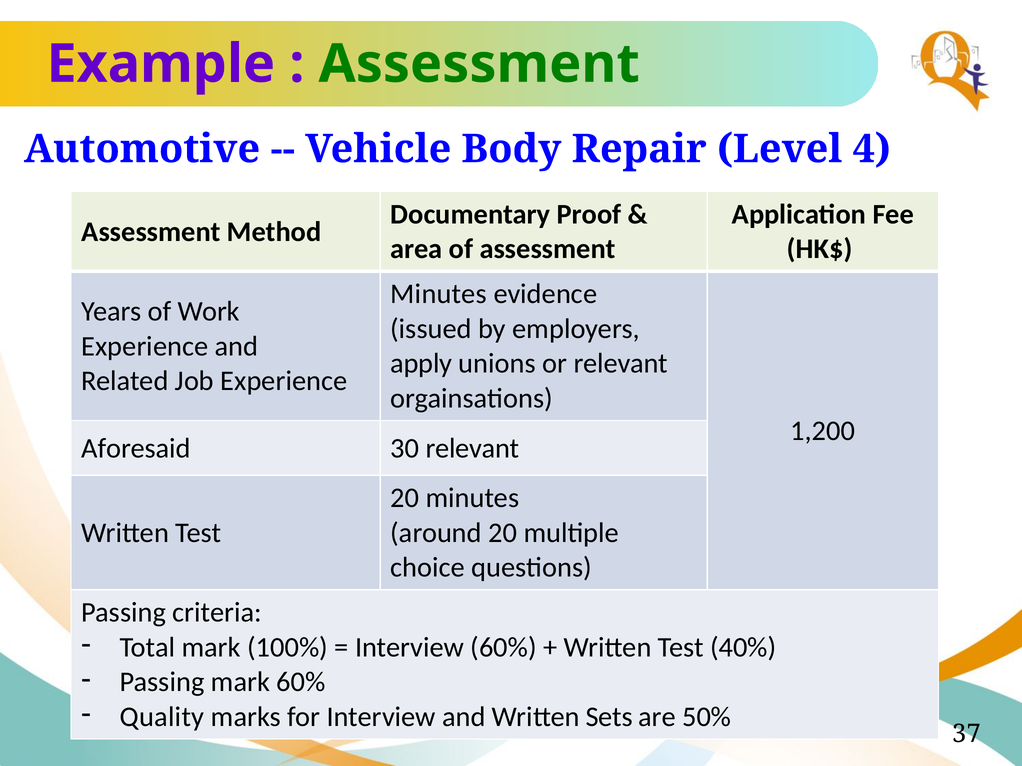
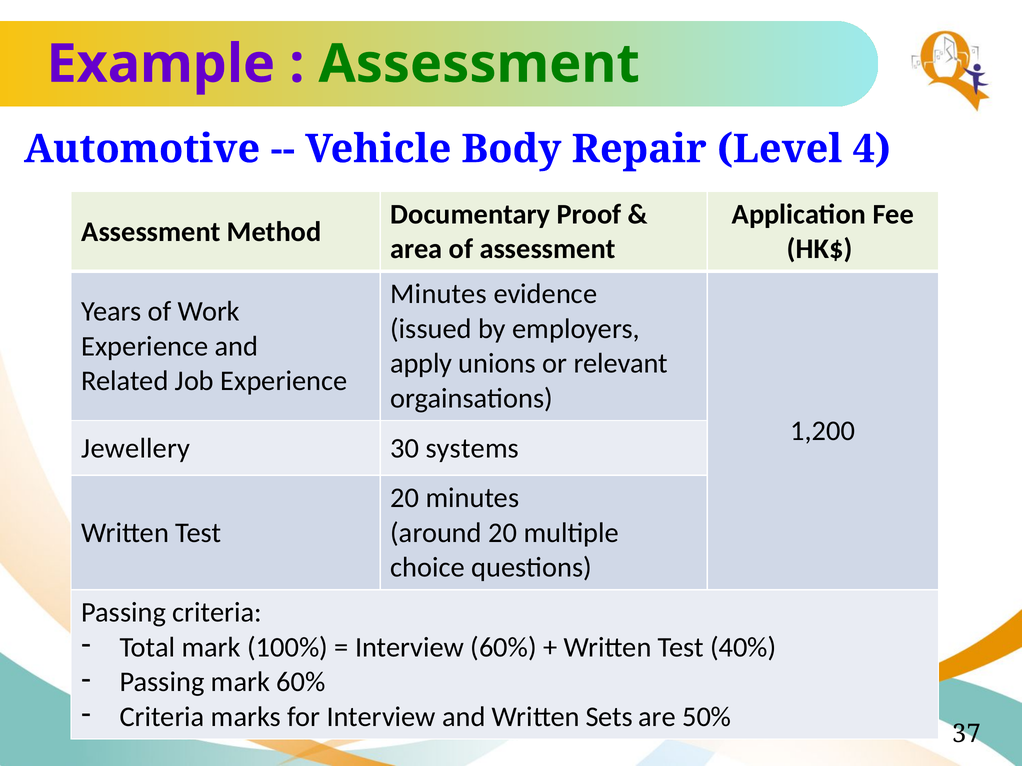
Aforesaid: Aforesaid -> Jewellery (136, 448)
30 relevant: relevant -> systems (472, 448)
Quality: Quality -> Criteria (162, 717)
